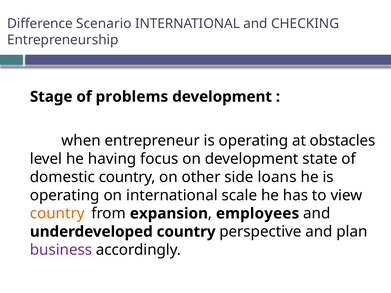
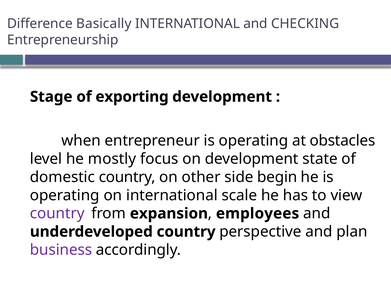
Scenario: Scenario -> Basically (104, 24)
problems: problems -> exporting (132, 97)
having: having -> mostly (112, 159)
loans: loans -> begin (277, 177)
country colour: orange -> purple (57, 214)
